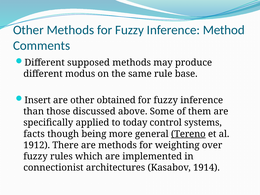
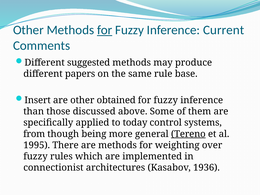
for underline: none -> present (105, 30)
Method: Method -> Current (224, 30)
supposed: supposed -> suggested (89, 63)
modus: modus -> papers (80, 74)
facts: facts -> from (34, 134)
1912: 1912 -> 1995 (37, 145)
1914: 1914 -> 1936 (206, 168)
